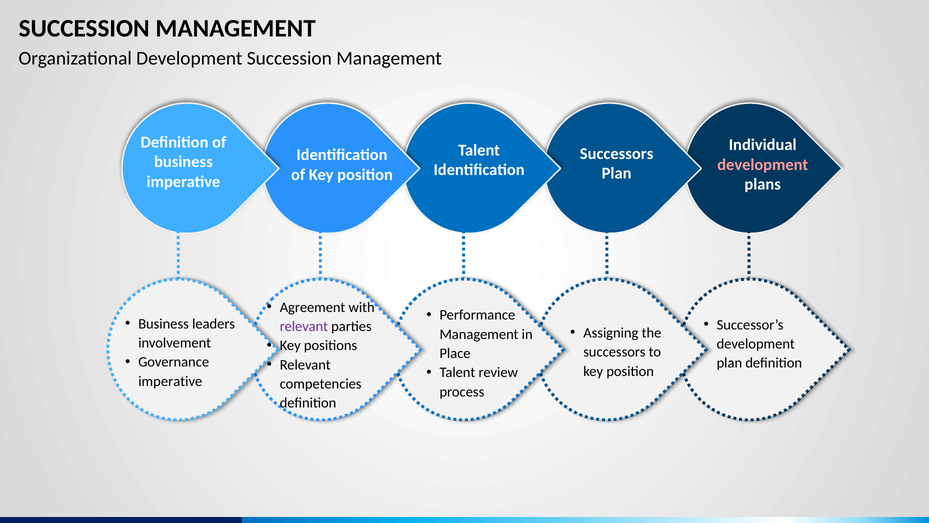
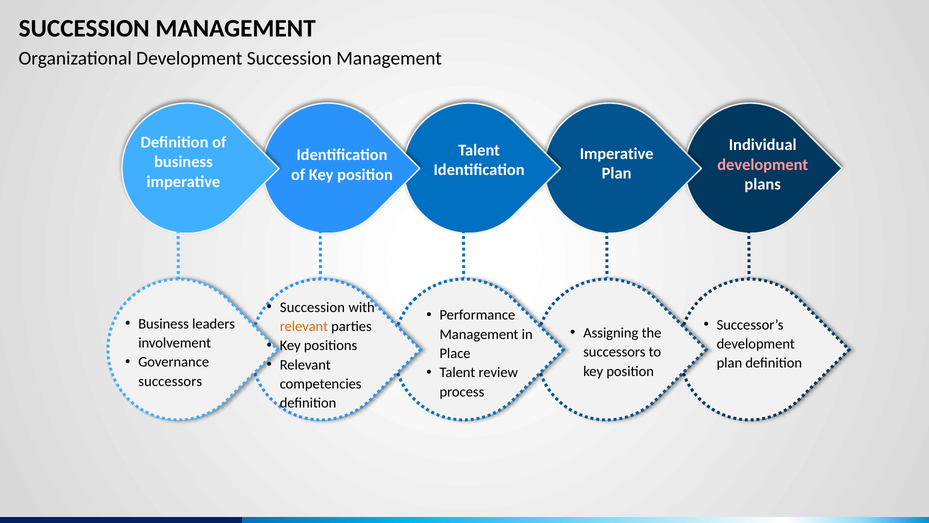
Successors: Successors -> Imperative (617, 154)
Agreement: Agreement -> Succession (312, 307)
relevant colour: purple -> orange (304, 326)
imperative: imperative -> successors (170, 381)
